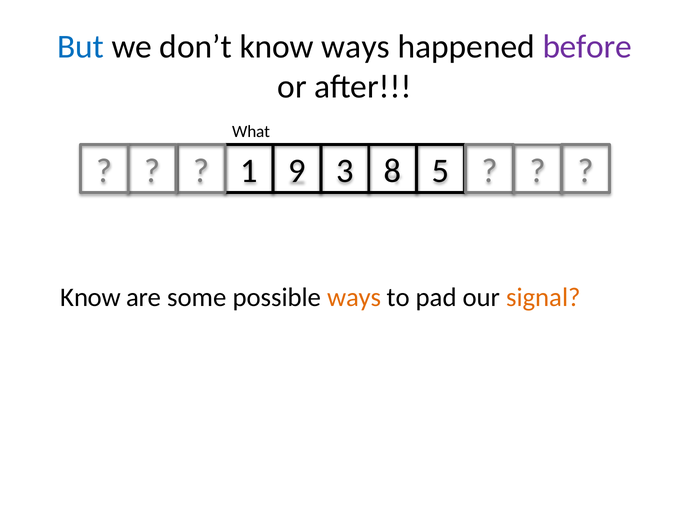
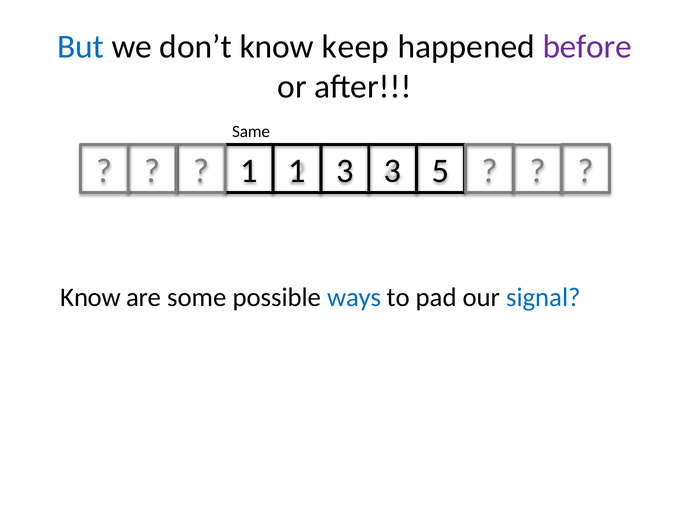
know ways: ways -> keep (356, 47)
What: What -> Same (251, 132)
1 9: 9 -> 1 (297, 171)
3 8: 8 -> 3 (393, 171)
ways colour: orange -> blue (354, 298)
signal colour: orange -> blue (543, 298)
